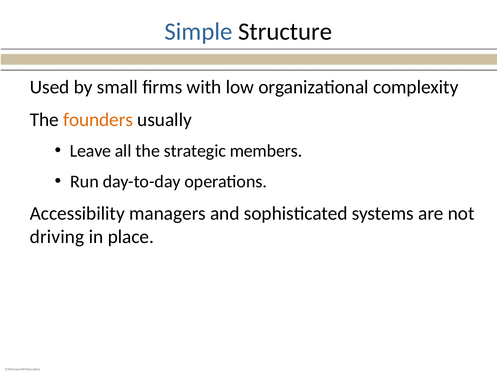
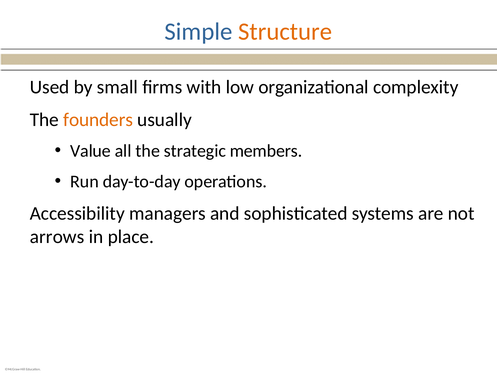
Structure colour: black -> orange (285, 32)
Leave: Leave -> Value (91, 151)
driving: driving -> arrows (57, 237)
